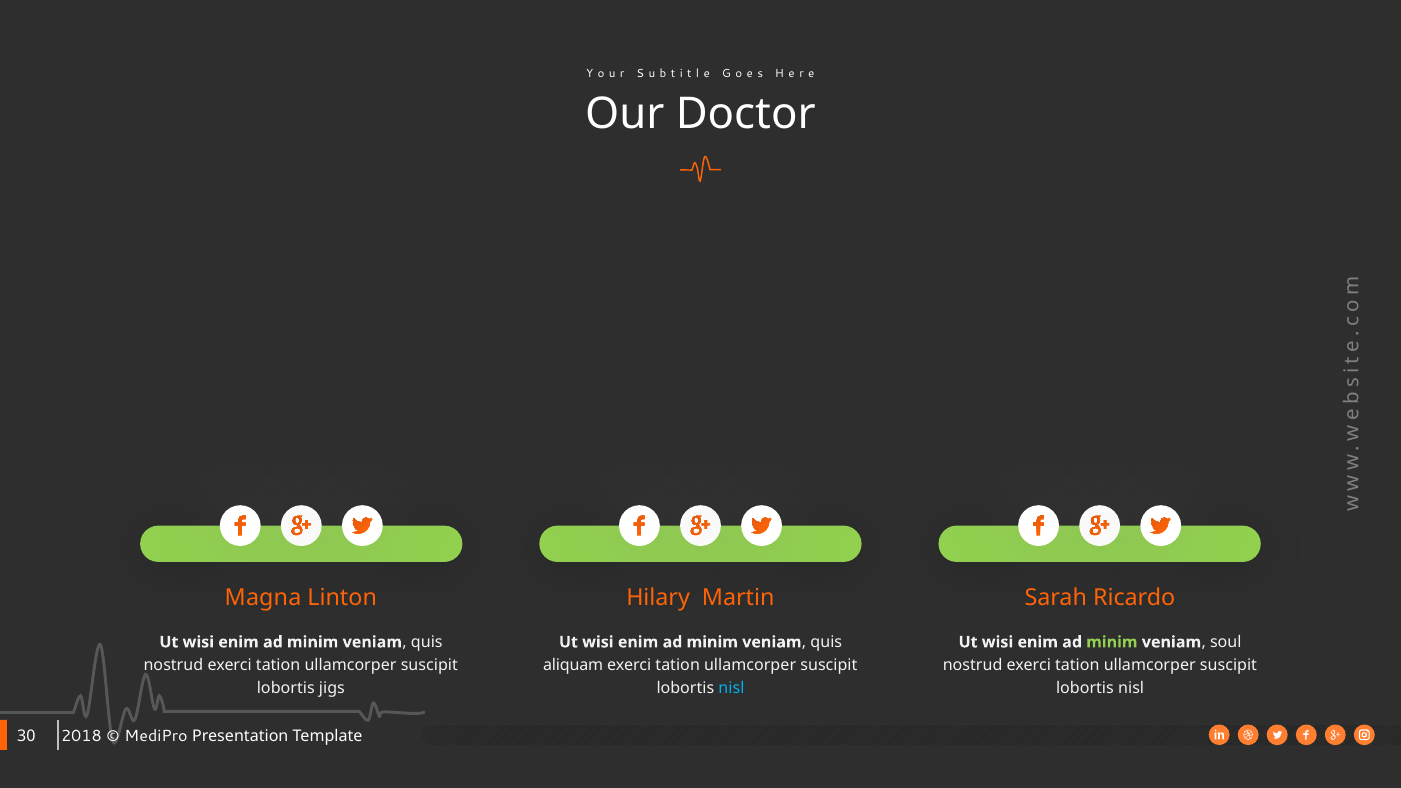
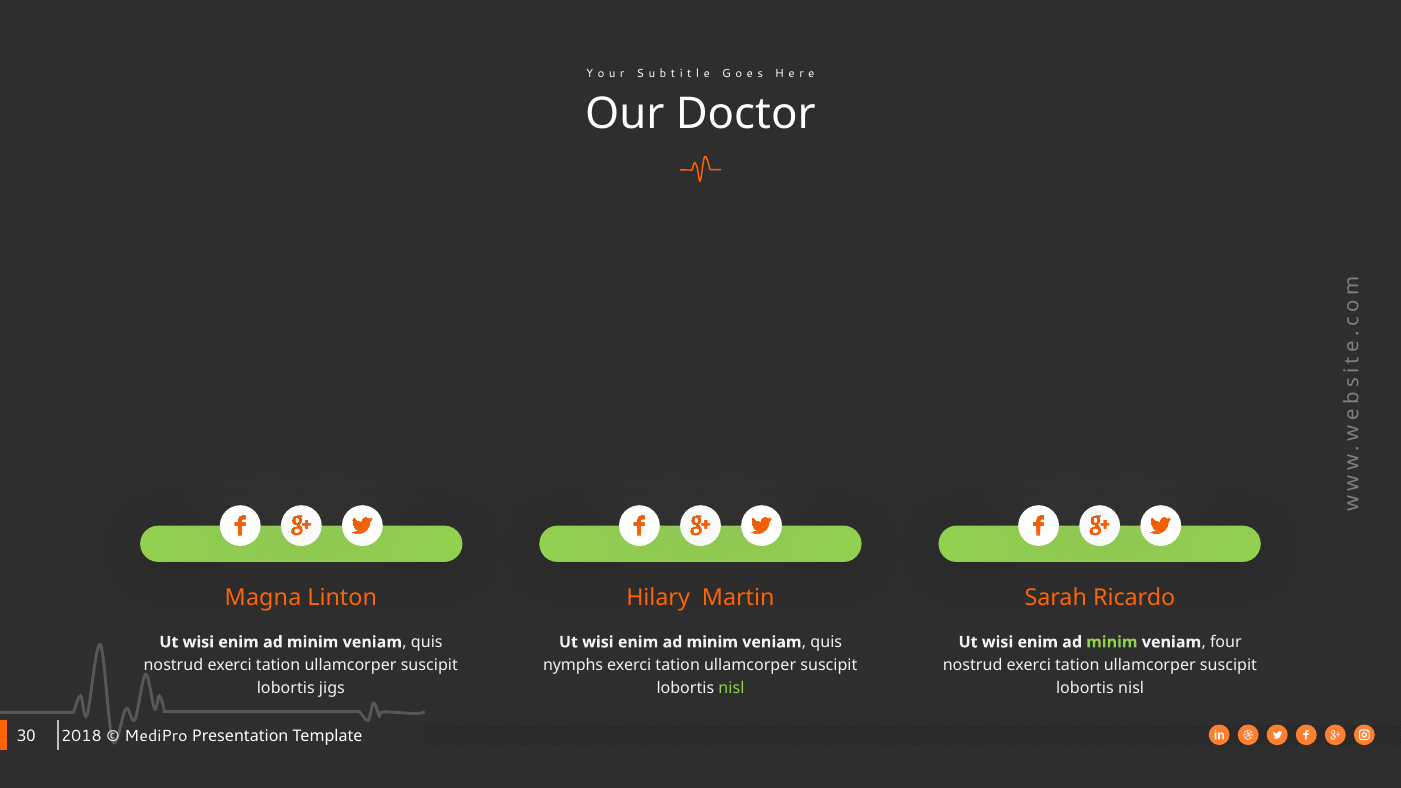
soul: soul -> four (1226, 642)
aliquam: aliquam -> nymphs (573, 665)
nisl colour: light blue -> light green (731, 688)
